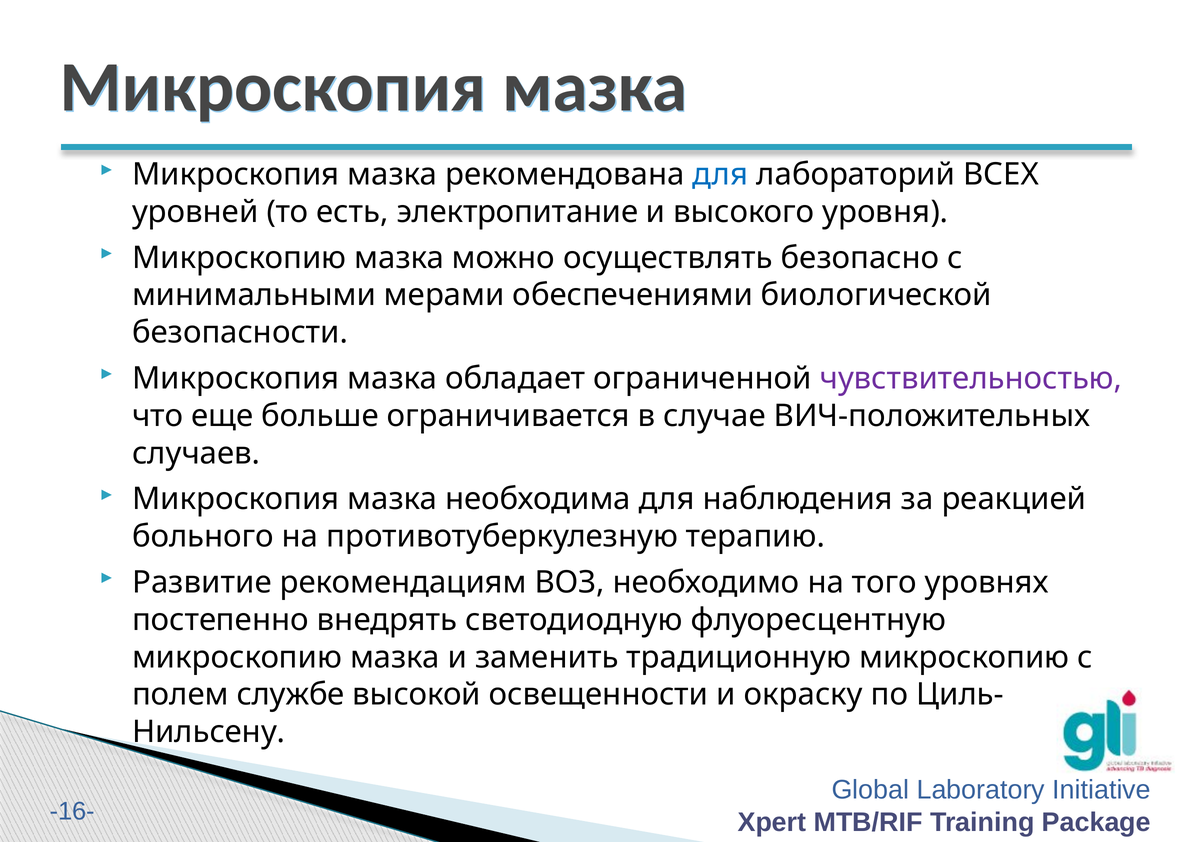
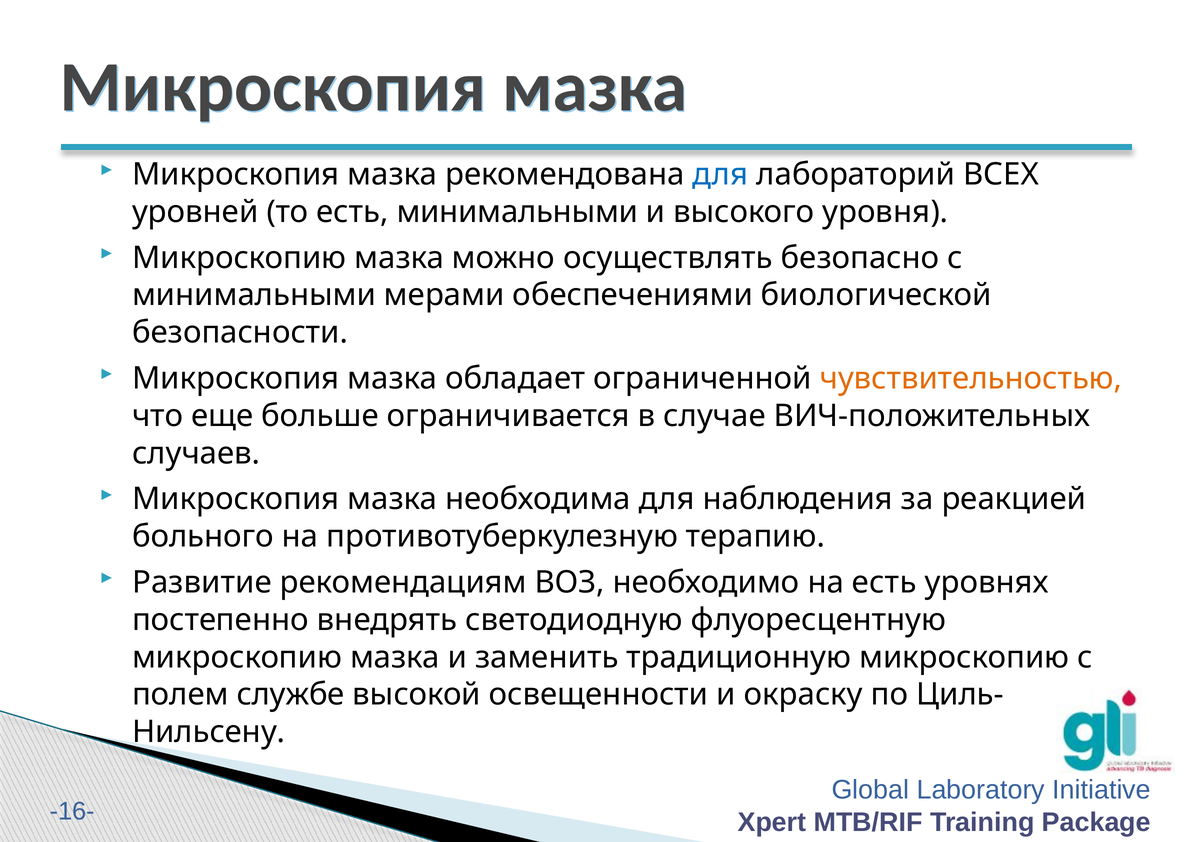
есть электропитание: электропитание -> минимальными (517, 212)
чувствительностью colour: purple -> orange (971, 378)
на того: того -> есть (884, 582)
